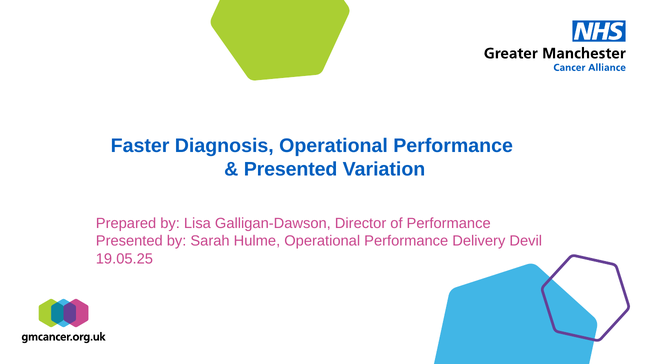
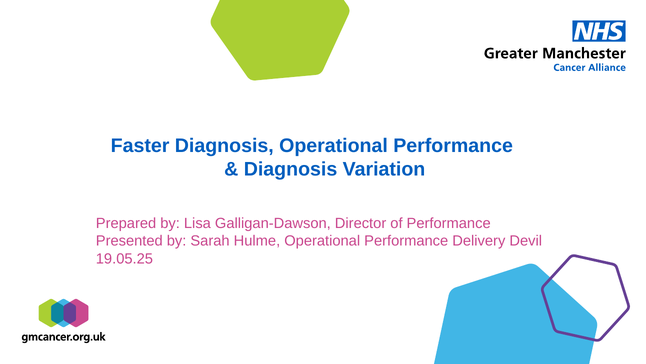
Presented: Presented -> Diagnosis (291, 169)
